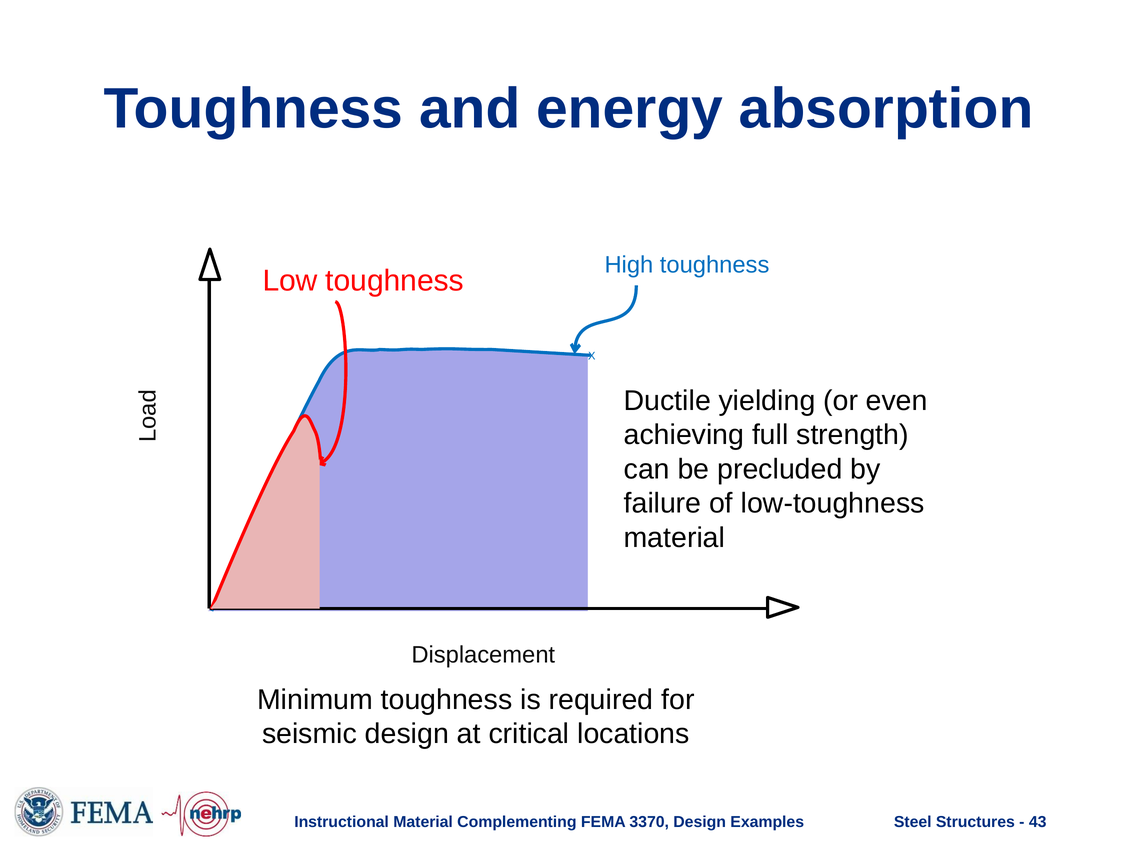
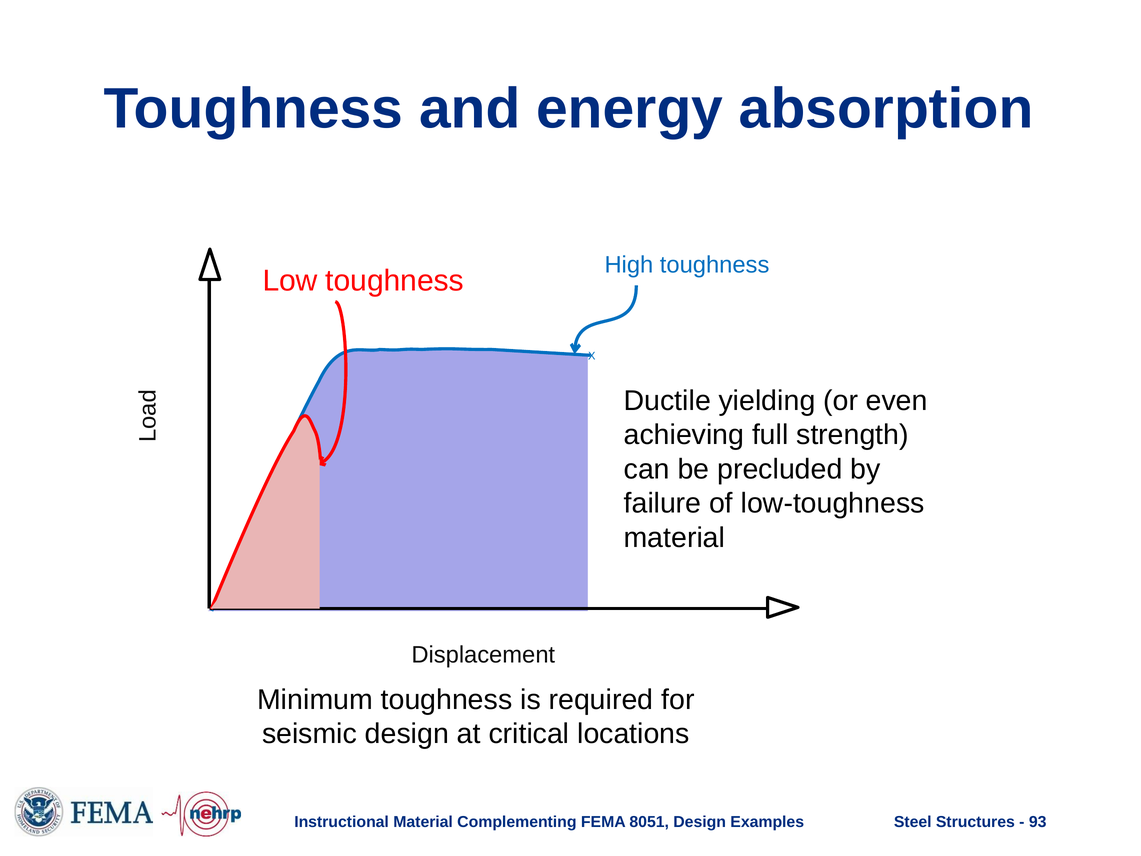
3370: 3370 -> 8051 (649, 822)
43: 43 -> 93 (1038, 822)
